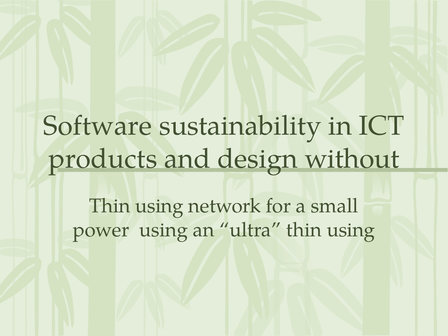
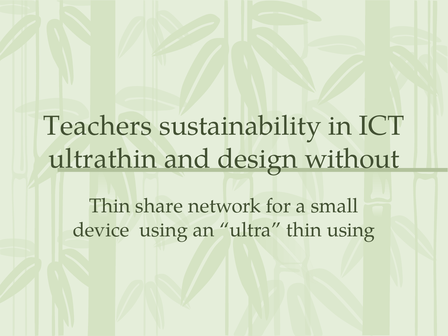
Software: Software -> Teachers (98, 126)
products: products -> ultrathin (103, 159)
using: using -> share (159, 206)
power: power -> device (101, 230)
